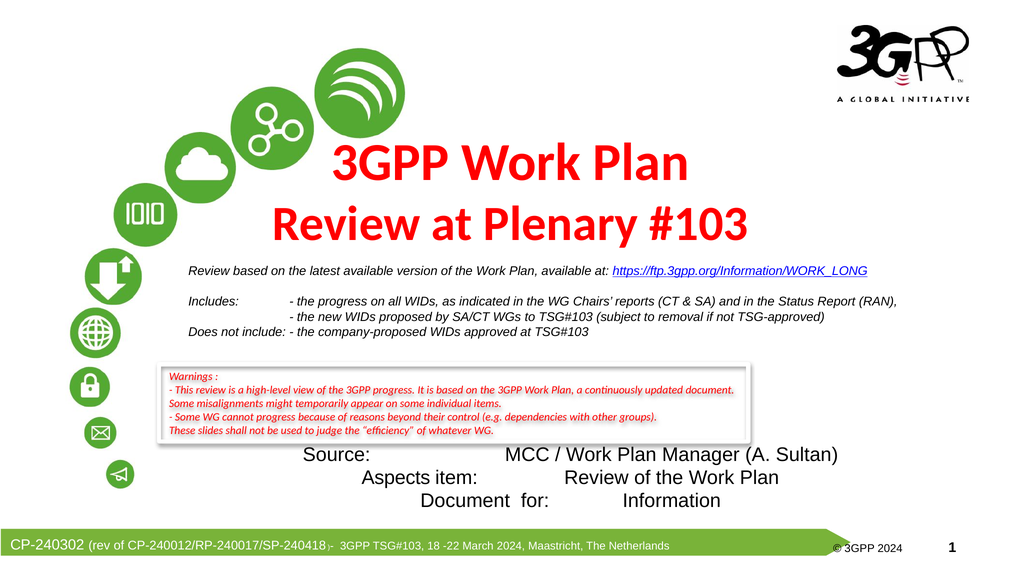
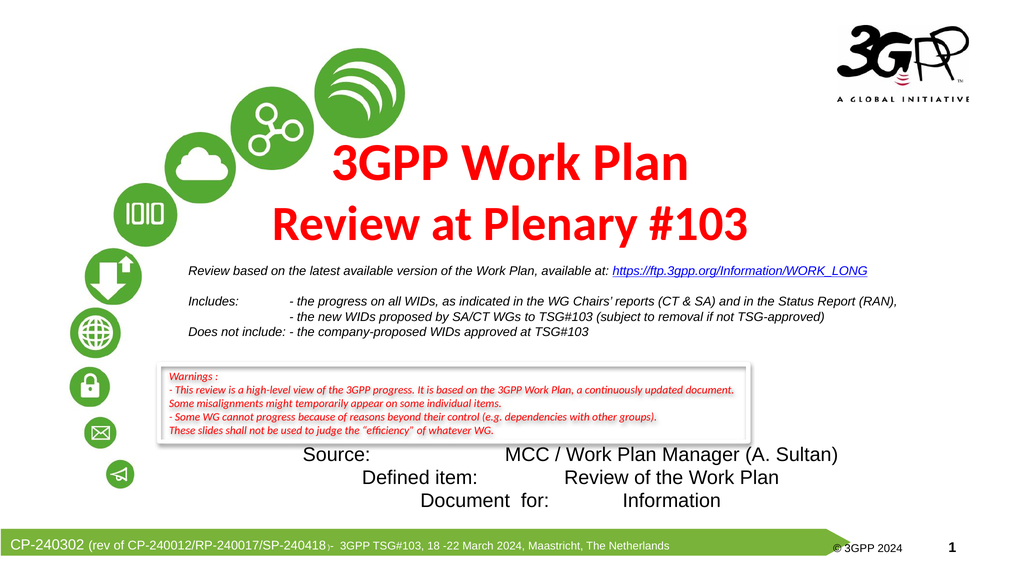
Aspects: Aspects -> Defined (396, 477)
